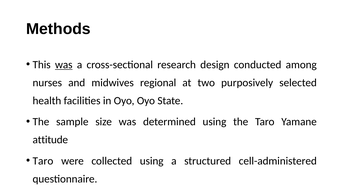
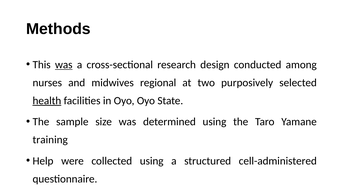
health underline: none -> present (47, 101)
attitude: attitude -> training (50, 140)
Taro: Taro -> Help (43, 161)
